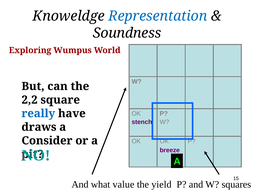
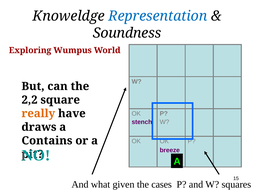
really colour: blue -> orange (38, 113)
Consider: Consider -> Contains (47, 140)
value: value -> given (124, 184)
yield: yield -> cases (162, 184)
